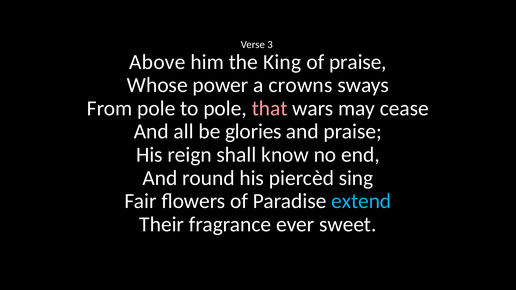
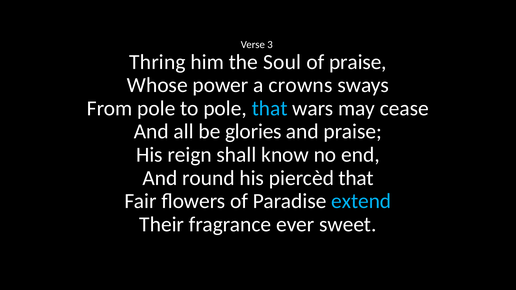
Above: Above -> Thring (157, 62)
King: King -> Soul (282, 62)
that colour: pink -> light blue (270, 108)
piercèd sing: sing -> that (356, 178)
